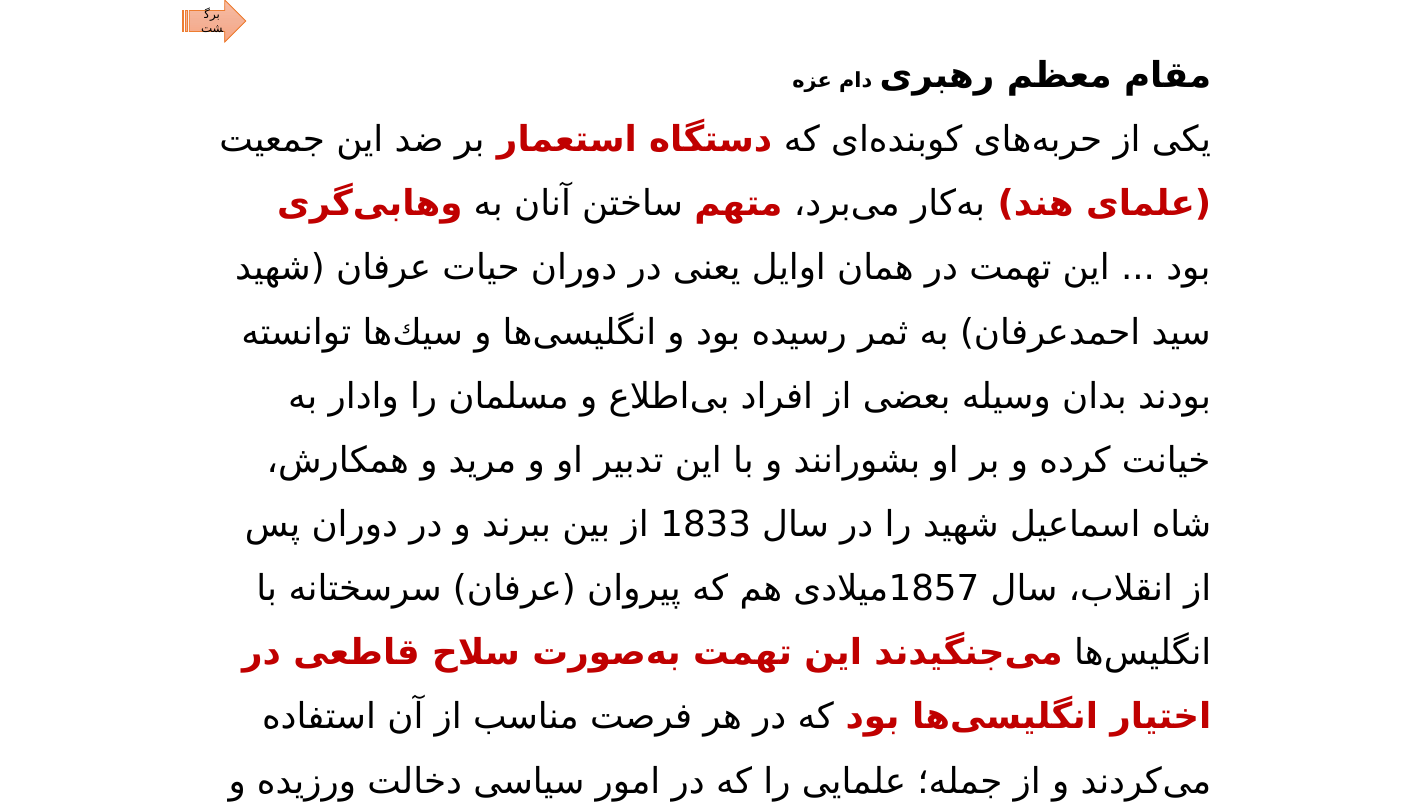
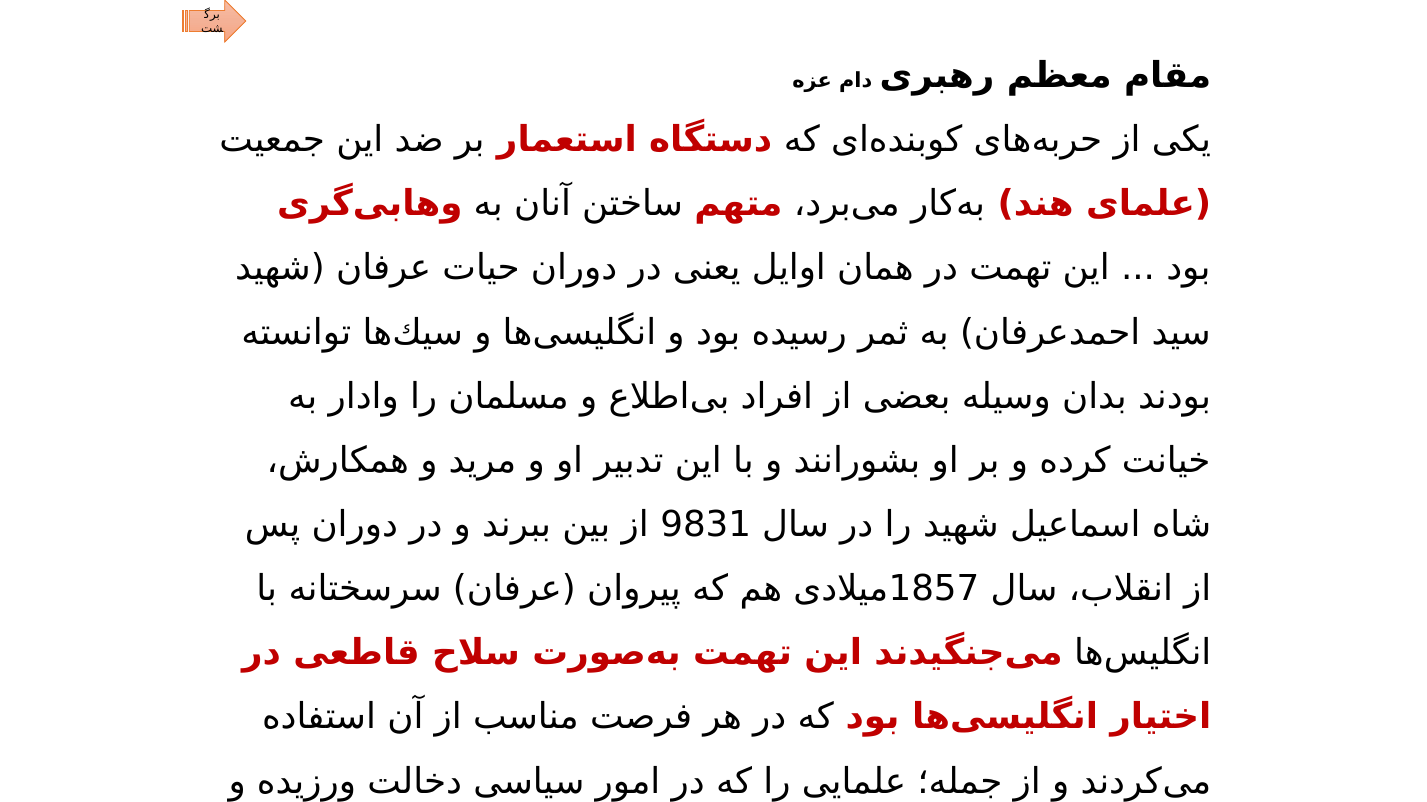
1833: 1833 -> 9831 (706, 525)
